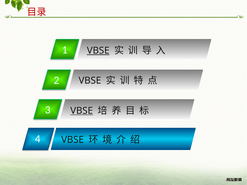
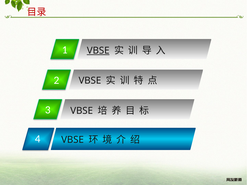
VBSE underline: present -> none (82, 111)
